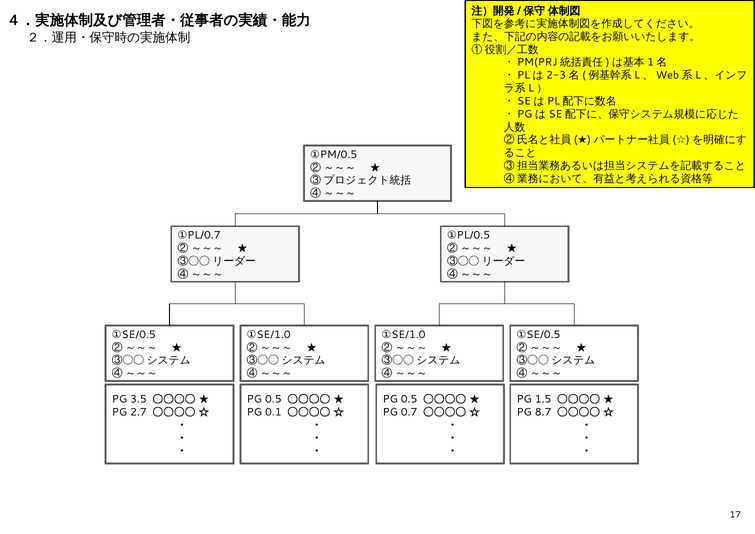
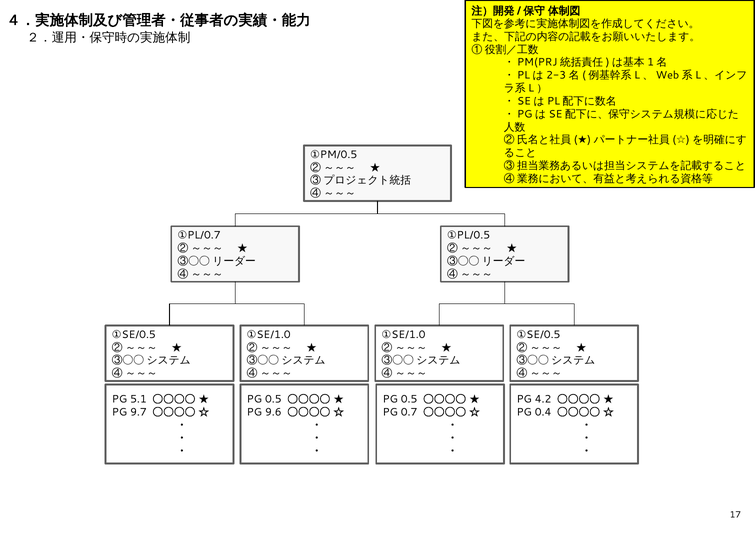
3.5: 3.5 -> 5.1 (138, 399)
1.5: 1.5 -> 4.2 (543, 399)
2.7: 2.7 -> 9.7 (138, 412)
0.1: 0.1 -> 9.6 (273, 412)
8.7: 8.7 -> 0.4 (543, 412)
